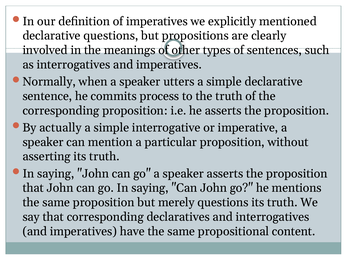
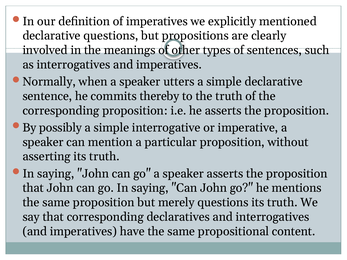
process: process -> thereby (159, 96)
actually: actually -> possibly (61, 128)
